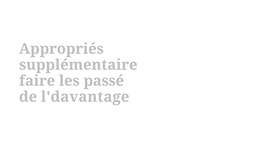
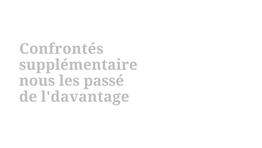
Appropriés: Appropriés -> Confrontés (61, 49)
faire: faire -> nous (37, 81)
